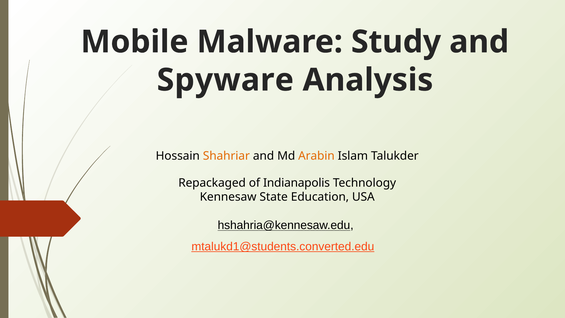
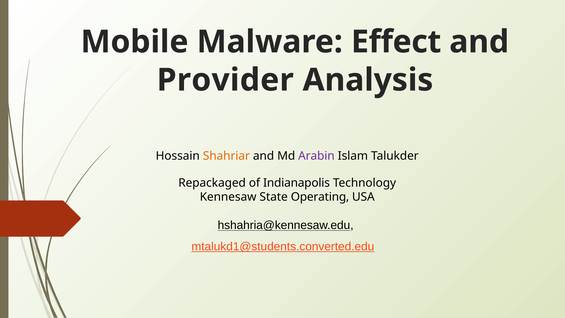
Study: Study -> Effect (396, 42)
Spyware: Spyware -> Provider (225, 80)
Arabin colour: orange -> purple (316, 156)
Education: Education -> Operating (320, 197)
